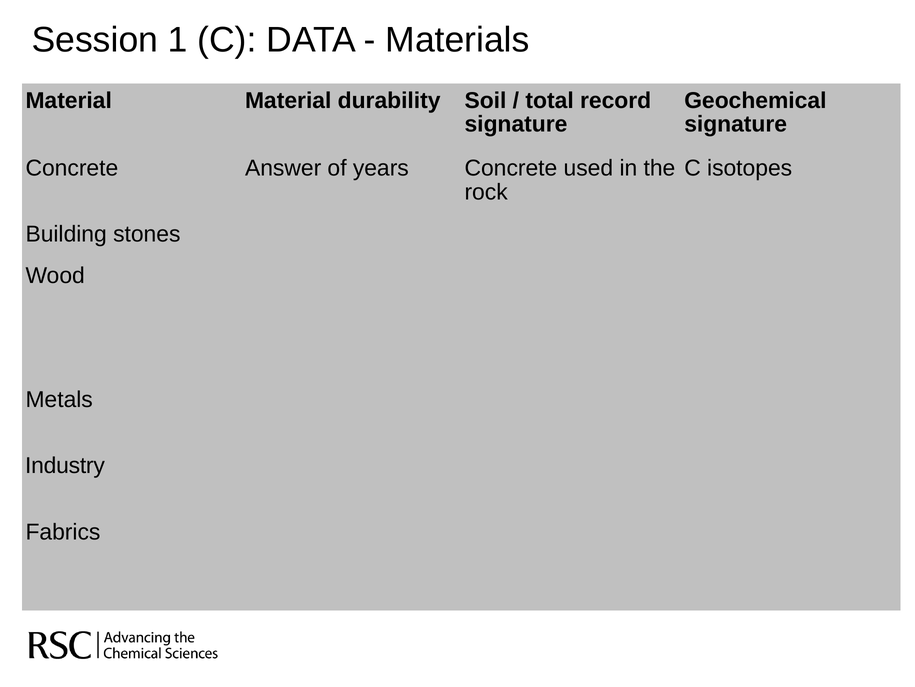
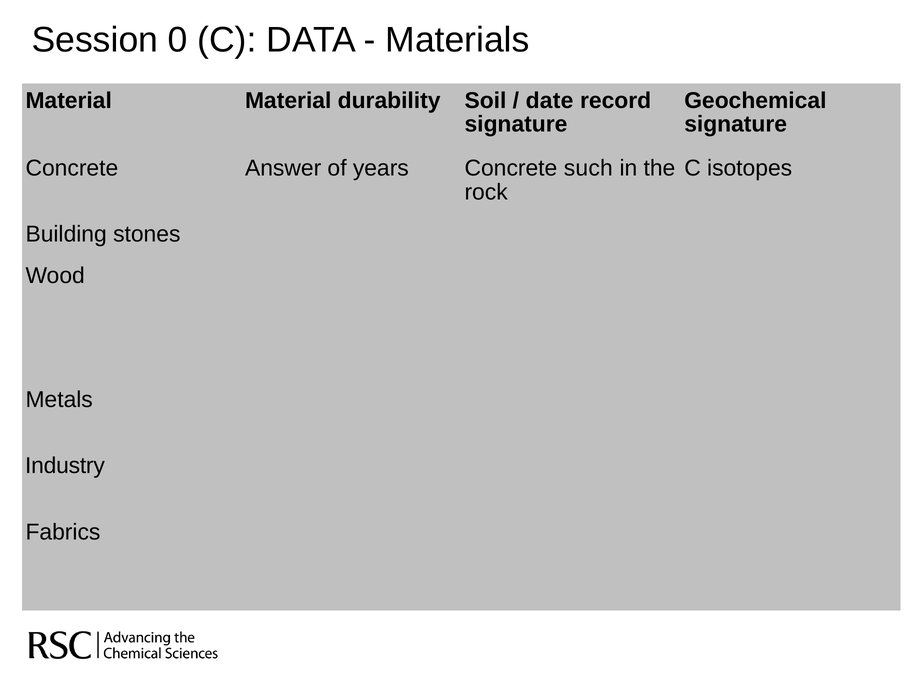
1: 1 -> 0 (178, 40)
total: total -> date (549, 100)
used: used -> such (588, 168)
